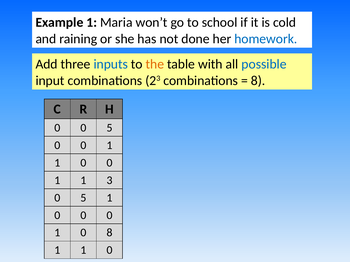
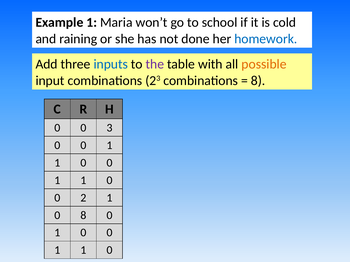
the colour: orange -> purple (155, 64)
possible colour: blue -> orange (264, 64)
0 0 5: 5 -> 3 (109, 128)
3: 3 -> 0 (109, 181)
5: 5 -> 2 (83, 198)
0: 0 -> 8 (83, 216)
8: 8 -> 0 (109, 233)
